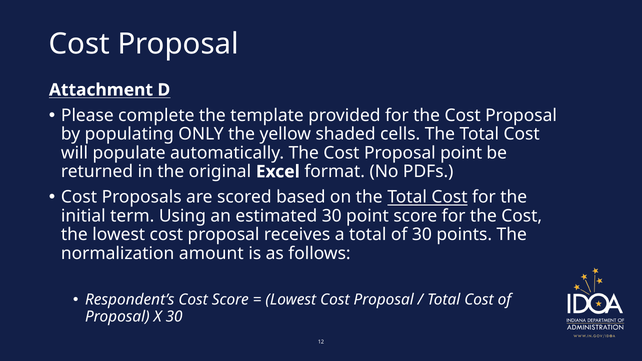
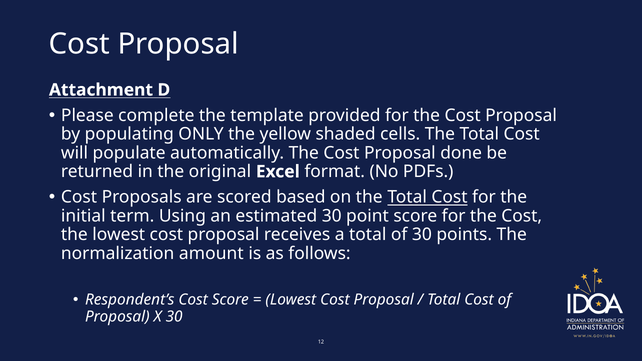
Proposal point: point -> done (461, 153)
